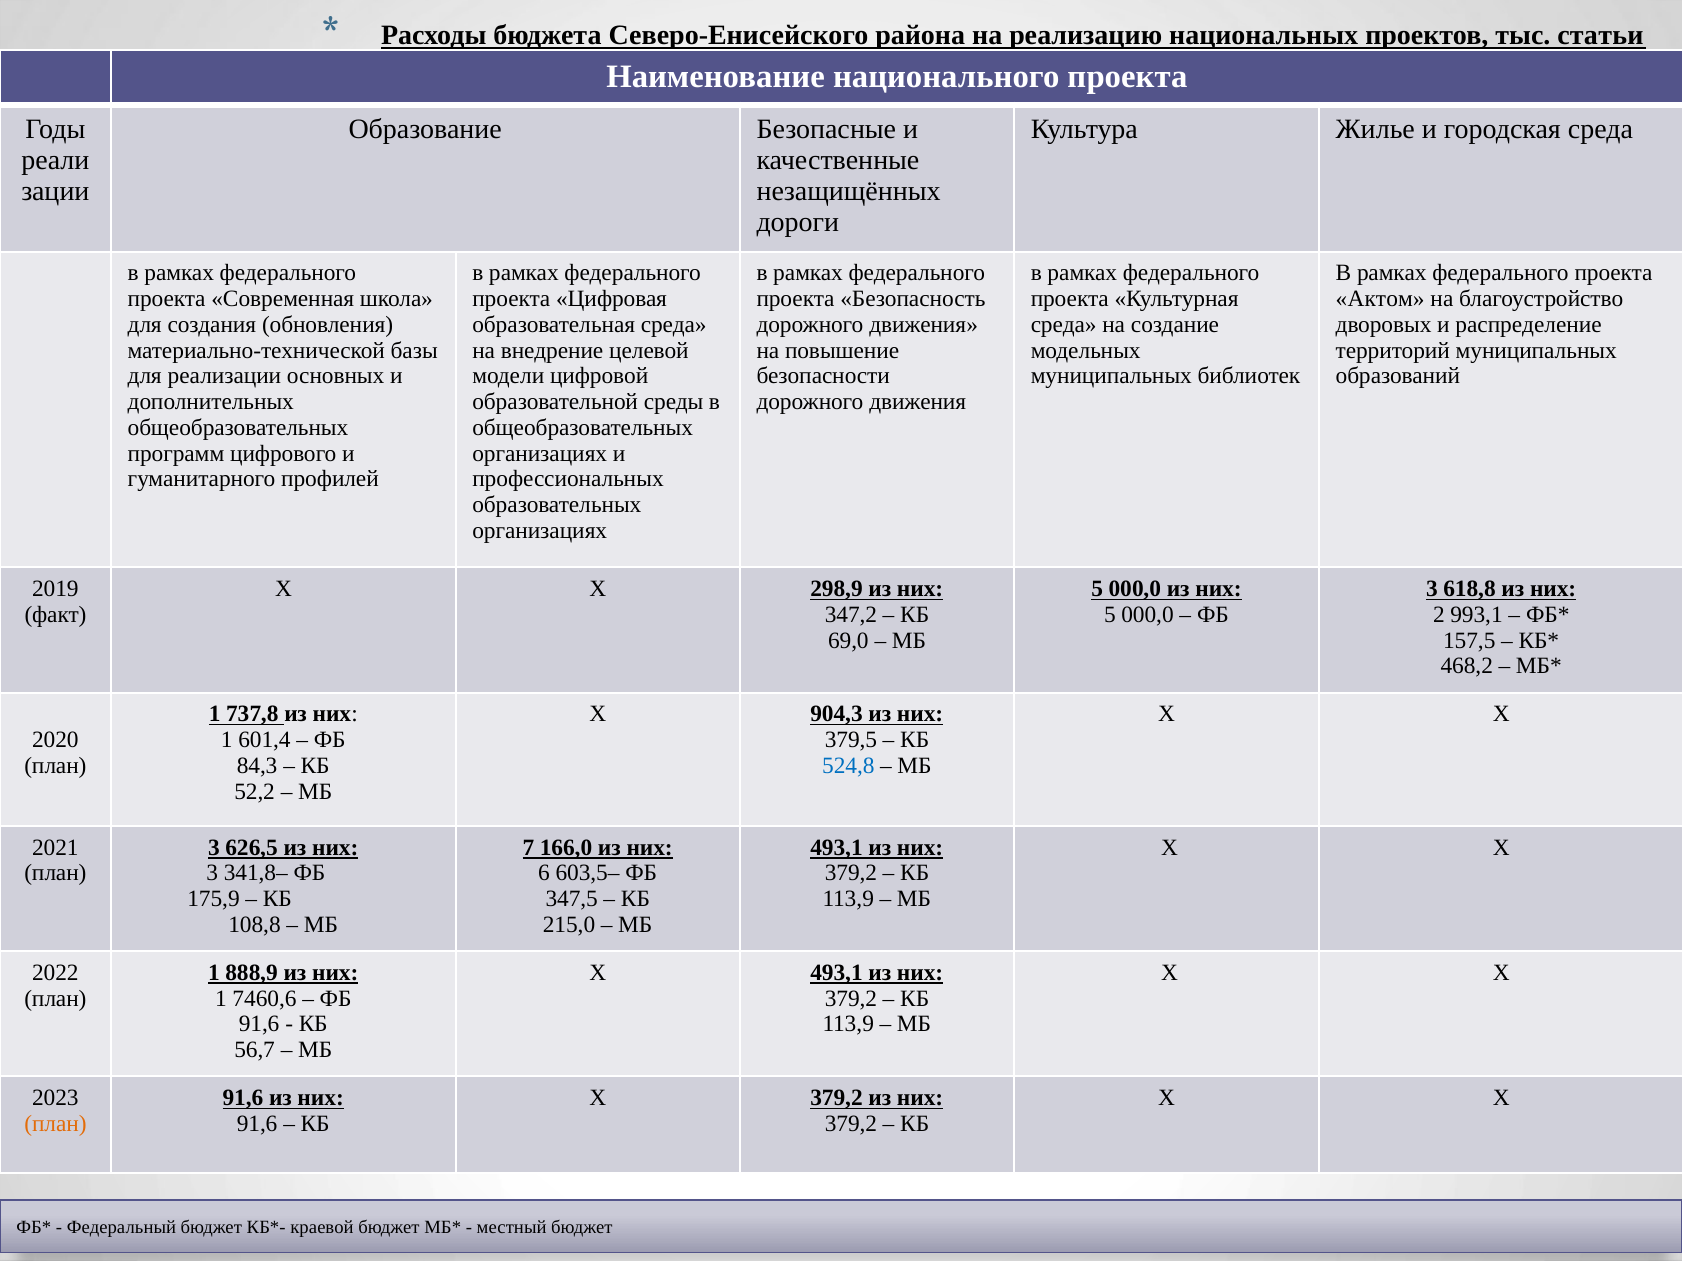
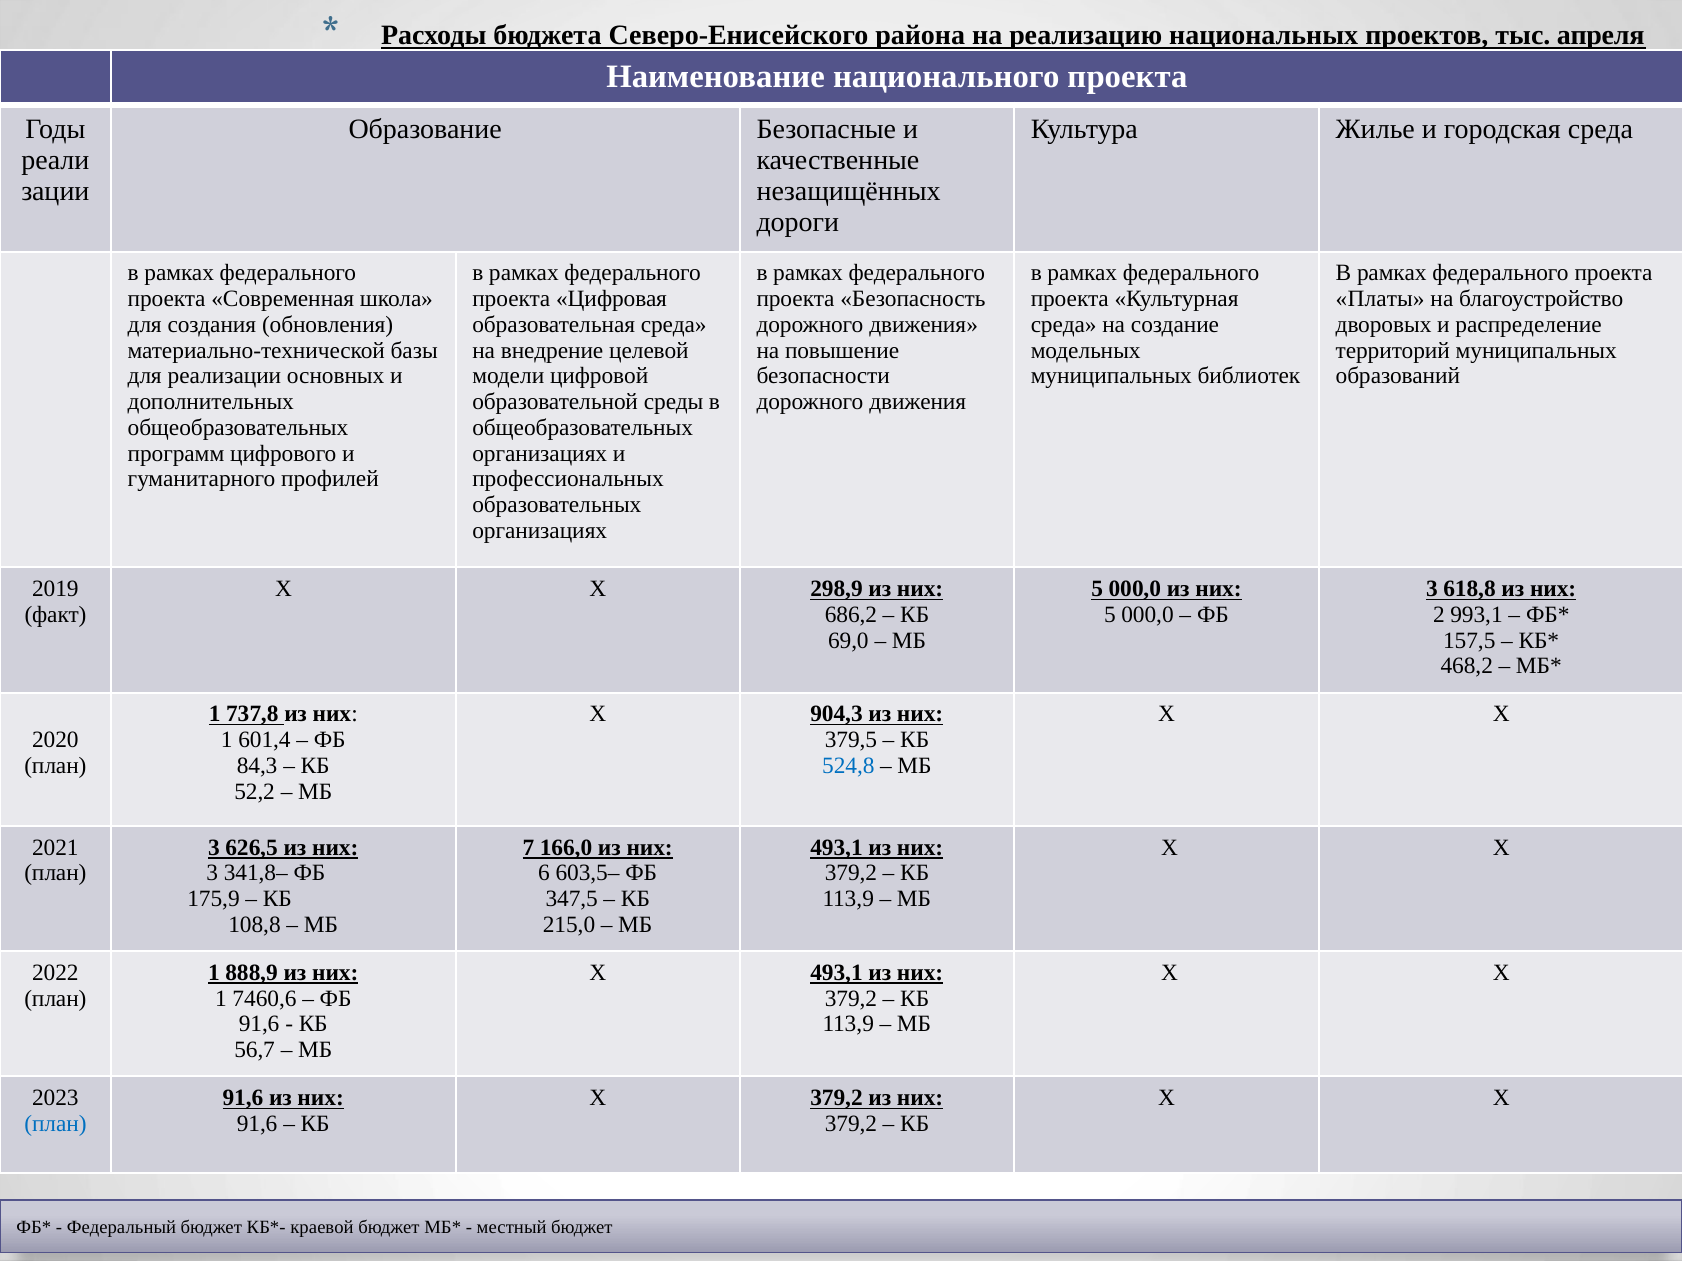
статьи: статьи -> апреля (1601, 35)
Актом: Актом -> Платы (1380, 299)
347,2: 347,2 -> 686,2 (851, 615)
план colour: orange -> blue (55, 1124)
